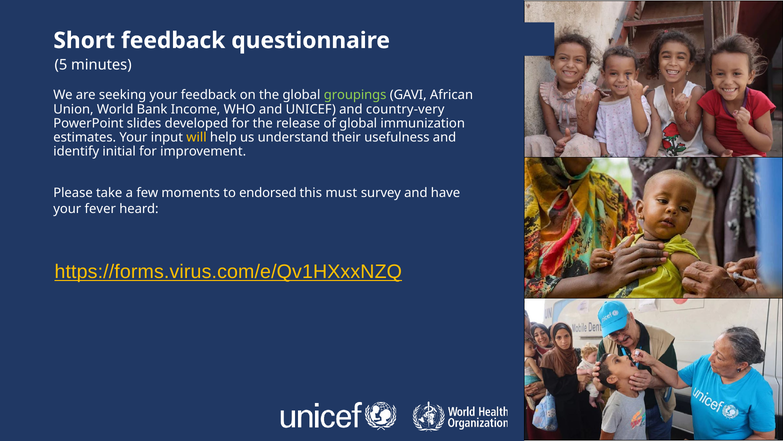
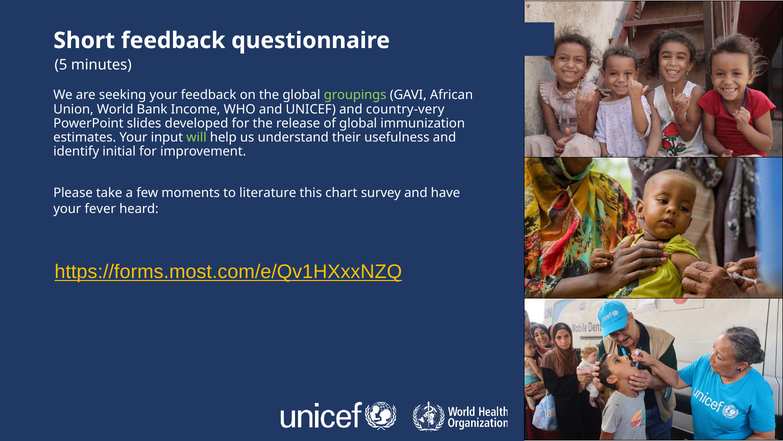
will colour: yellow -> light green (196, 137)
endorsed: endorsed -> literature (268, 193)
must: must -> chart (341, 193)
https://forms.virus.com/e/Qv1HXxxNZQ: https://forms.virus.com/e/Qv1HXxxNZQ -> https://forms.most.com/e/Qv1HXxxNZQ (228, 271)
